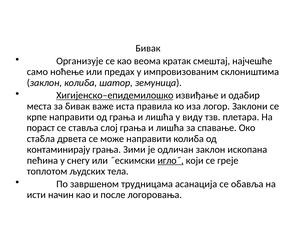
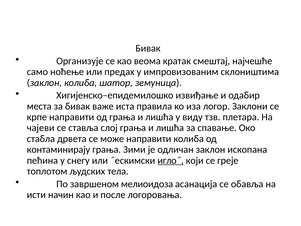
Хигијенско–епидемилошко underline: present -> none (115, 95)
пораст: пораст -> чајеви (41, 128)
трудницама: трудницама -> мелиоидоза (147, 184)
